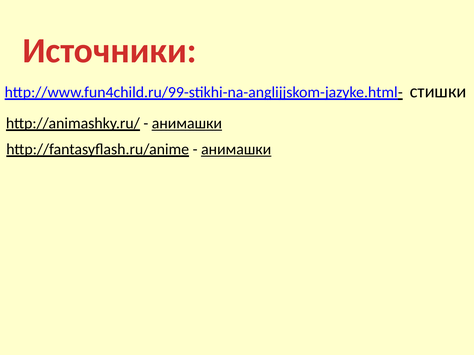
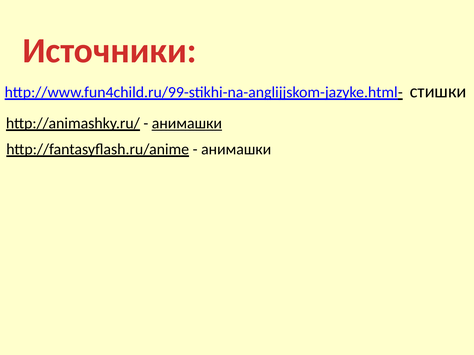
анимашки underline: present -> none (236, 150)
